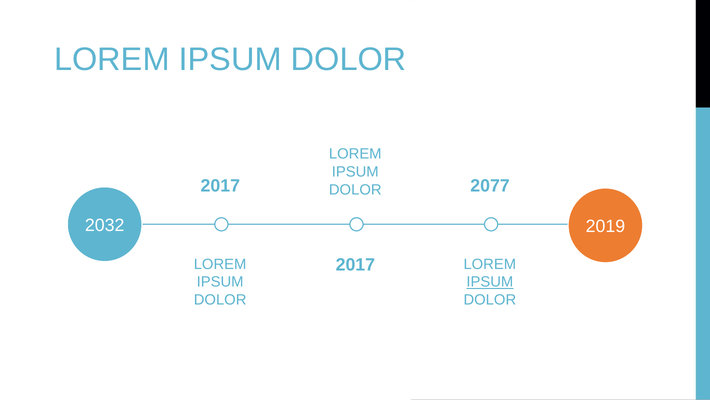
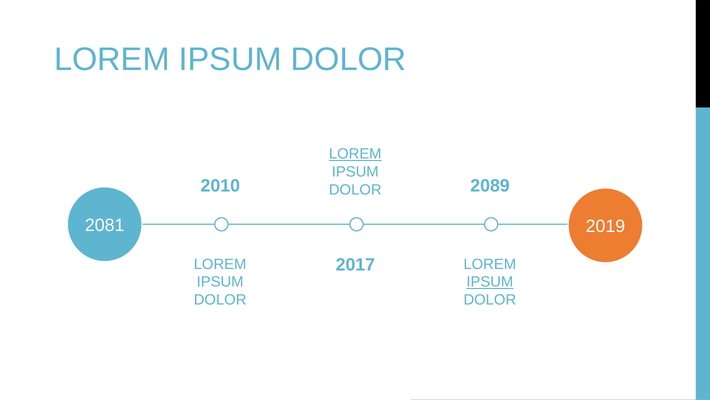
LOREM underline: none -> present (355, 154)
2017: 2017 -> 2010 (220, 186)
2077: 2077 -> 2089 (490, 186)
2032: 2032 -> 2081 (105, 225)
